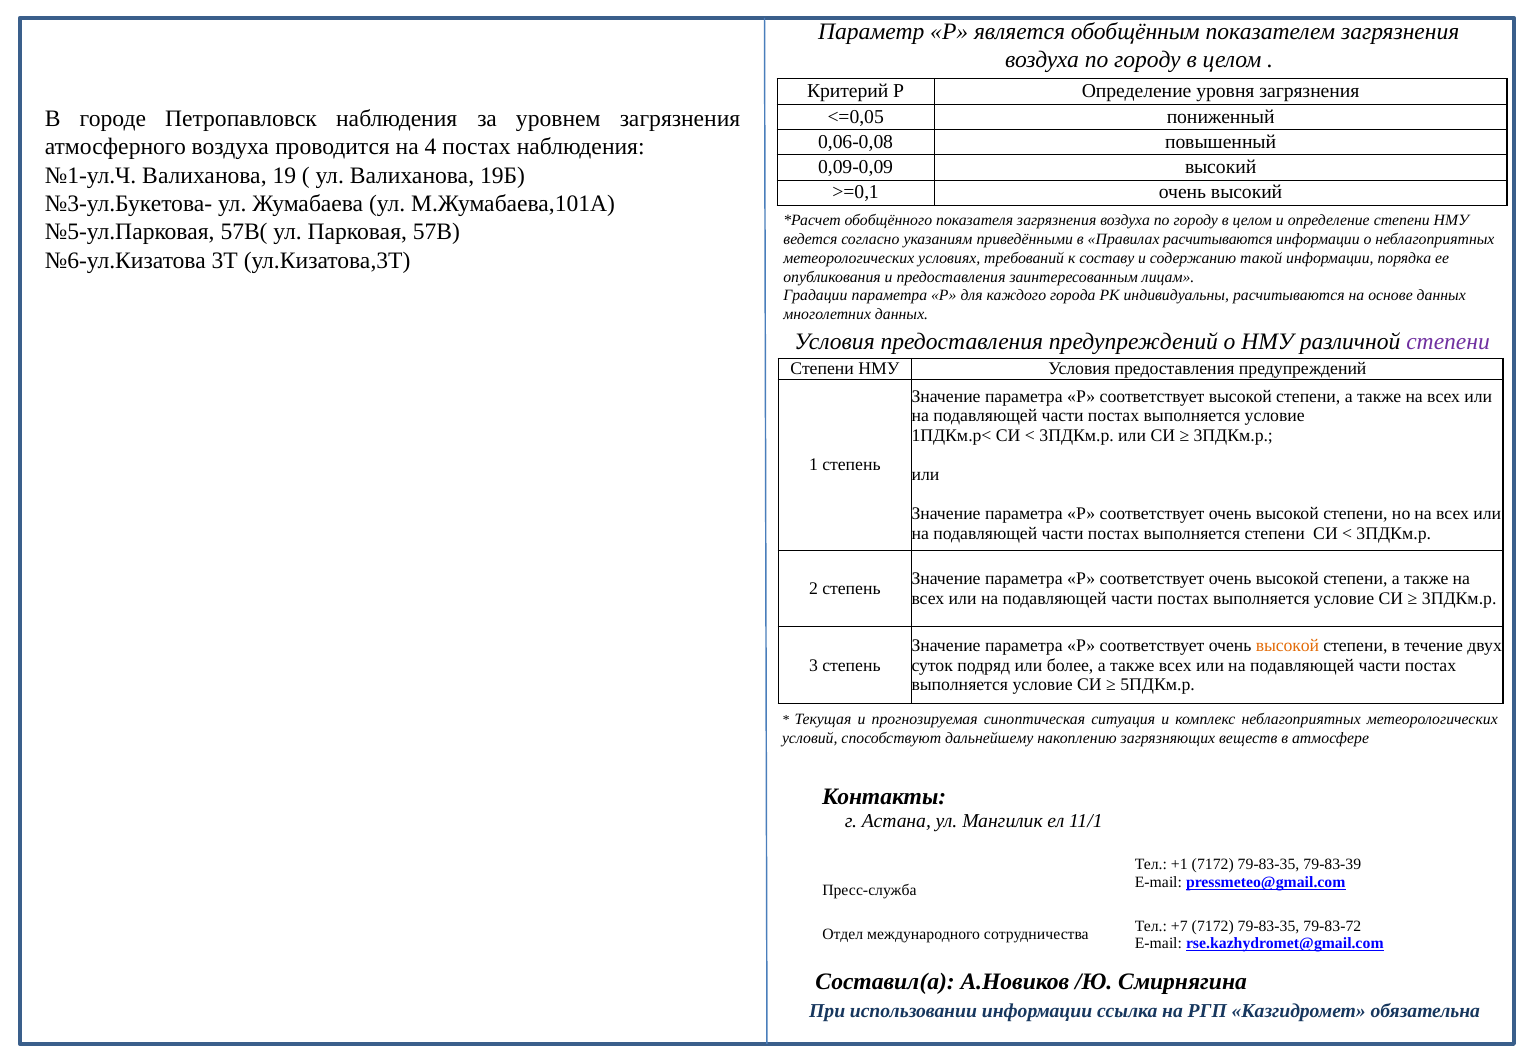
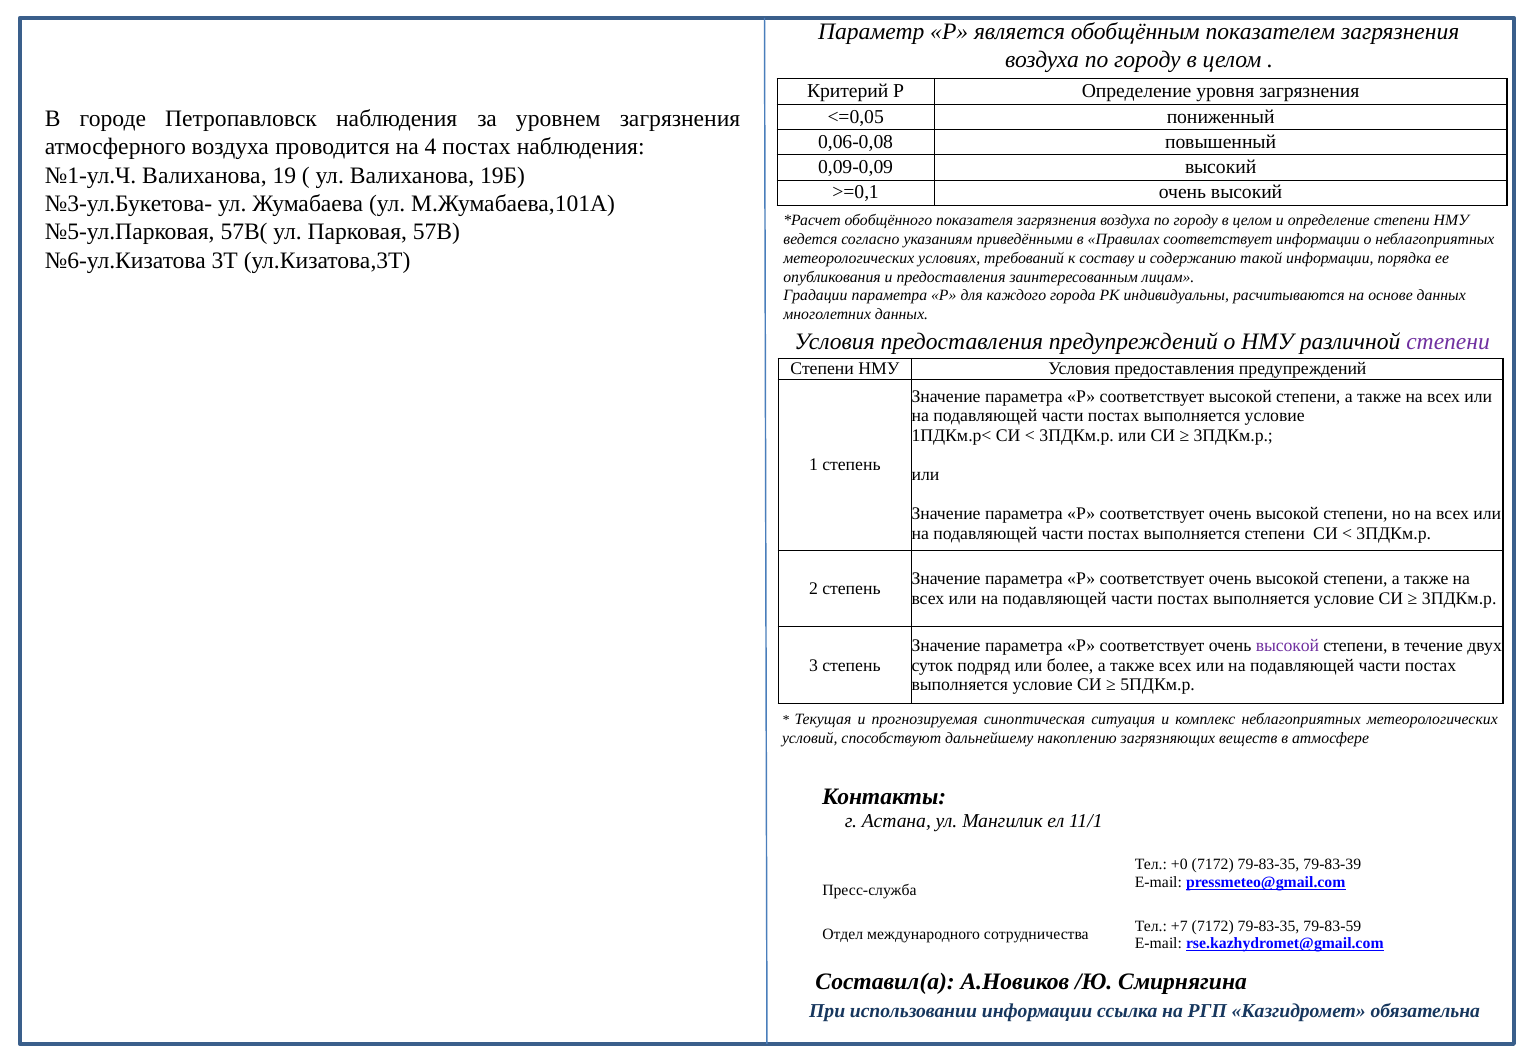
Правилах расчитываются: расчитываются -> соответствует (1218, 239)
высокой colour: orange -> purple (1287, 646)
+1: +1 -> +0 (1179, 865)
79-83-72: 79-83-72 -> 79-83-59 (1332, 926)
